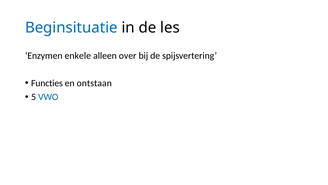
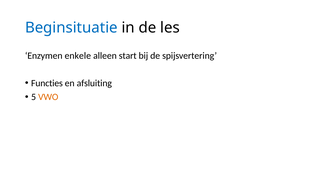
over: over -> start (128, 55)
ontstaan: ontstaan -> afsluiting (94, 83)
VWO colour: blue -> orange (48, 97)
